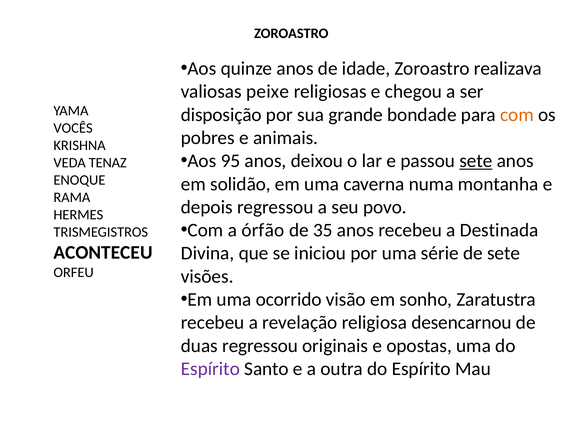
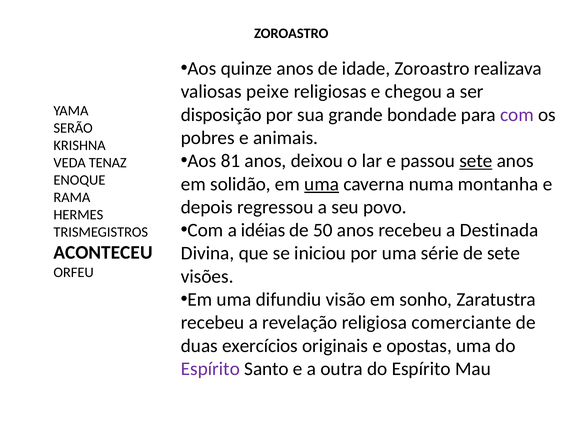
com colour: orange -> purple (517, 115)
VOCÊS: VOCÊS -> SERÃO (73, 128)
95: 95 -> 81 (230, 161)
uma underline: none -> present (322, 184)
órfão: órfão -> idéias (263, 230)
35: 35 -> 50 (323, 230)
ocorrido: ocorrido -> difundiu (289, 300)
desencarnou: desencarnou -> comerciante (461, 323)
duas regressou: regressou -> exercícios (260, 346)
